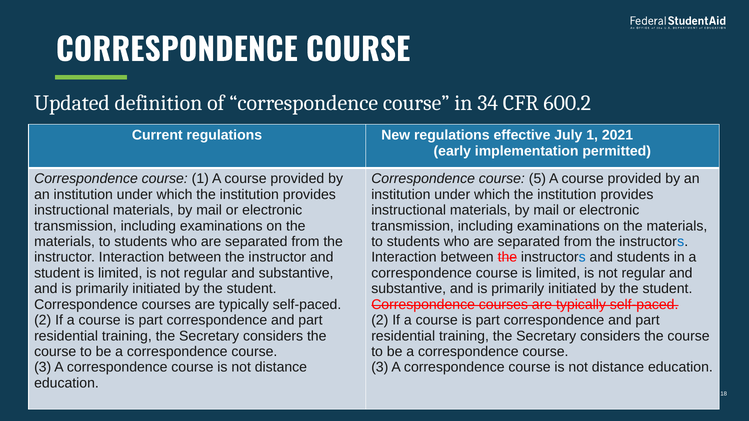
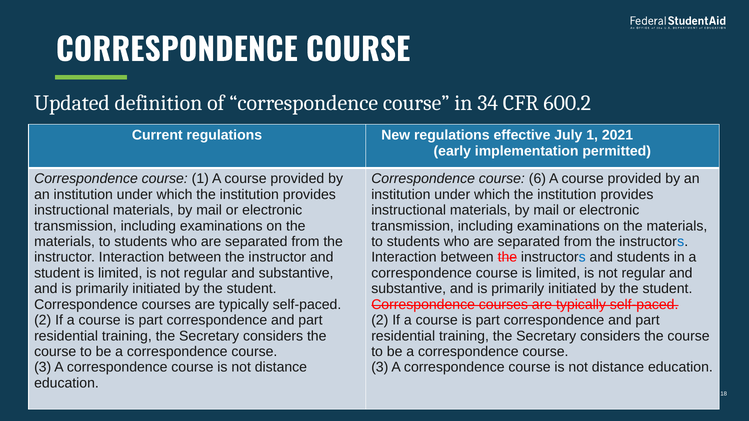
5: 5 -> 6 (537, 179)
